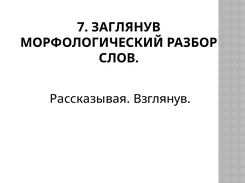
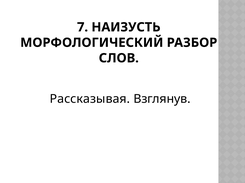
ЗАГЛЯНУВ: ЗАГЛЯНУВ -> НАИЗУСТЬ (126, 27)
